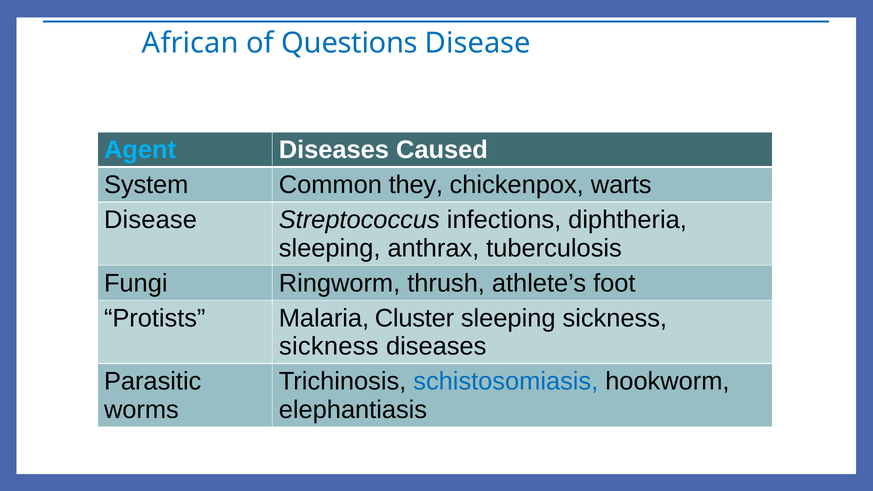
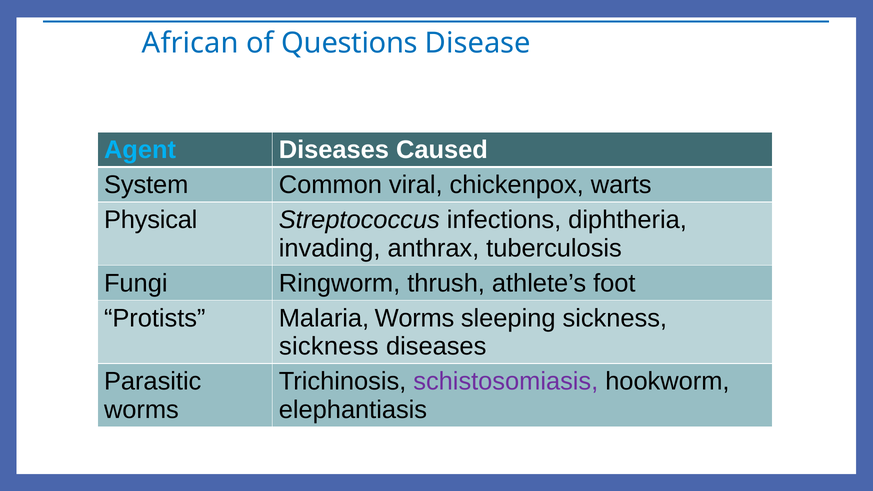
they: they -> viral (416, 185)
Disease: Disease -> Physical (151, 220)
sleeping: sleeping -> invading (330, 248)
Malaria Cluster: Cluster -> Worms (414, 318)
schistosomiasis colour: blue -> purple (506, 382)
